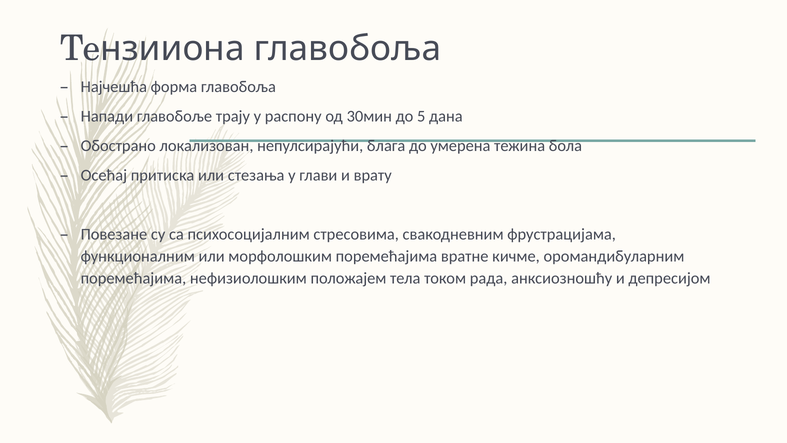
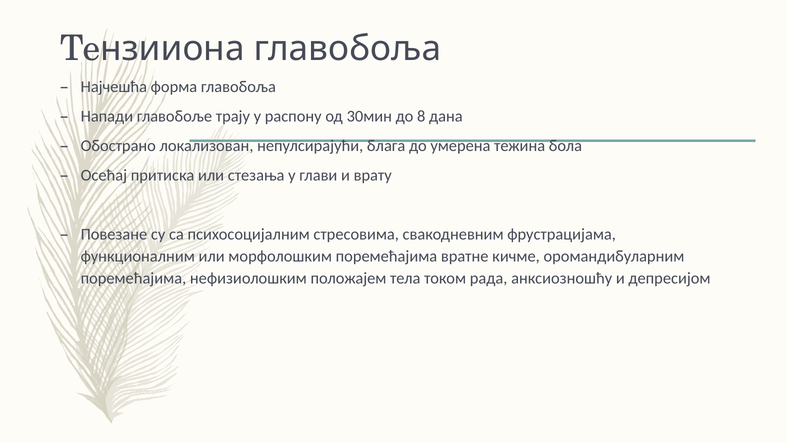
5: 5 -> 8 (421, 116)
